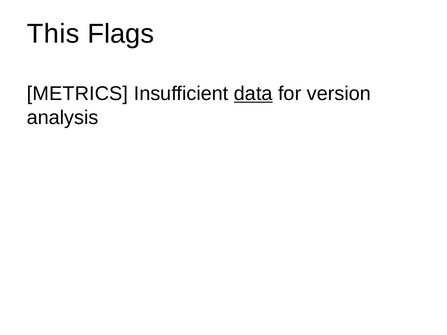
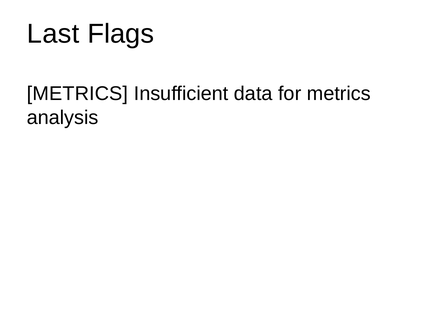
This: This -> Last (53, 34)
data underline: present -> none (253, 94)
for version: version -> metrics (339, 94)
